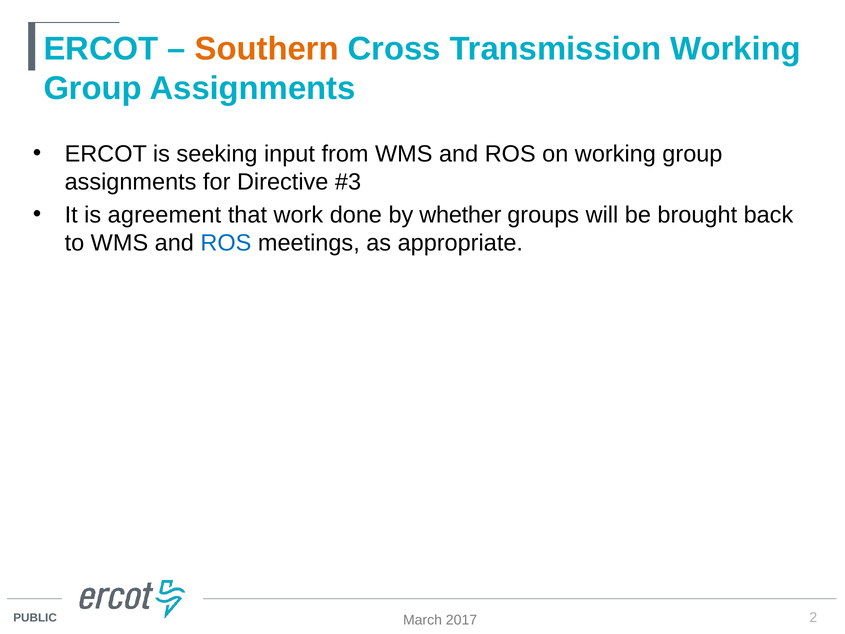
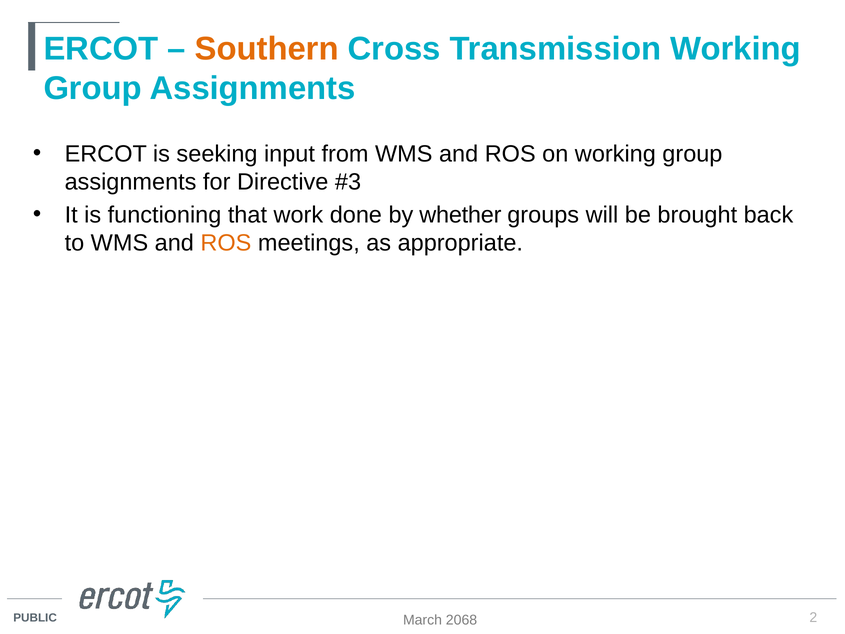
agreement: agreement -> functioning (165, 215)
ROS colour: blue -> orange (226, 243)
2017: 2017 -> 2068 (462, 620)
